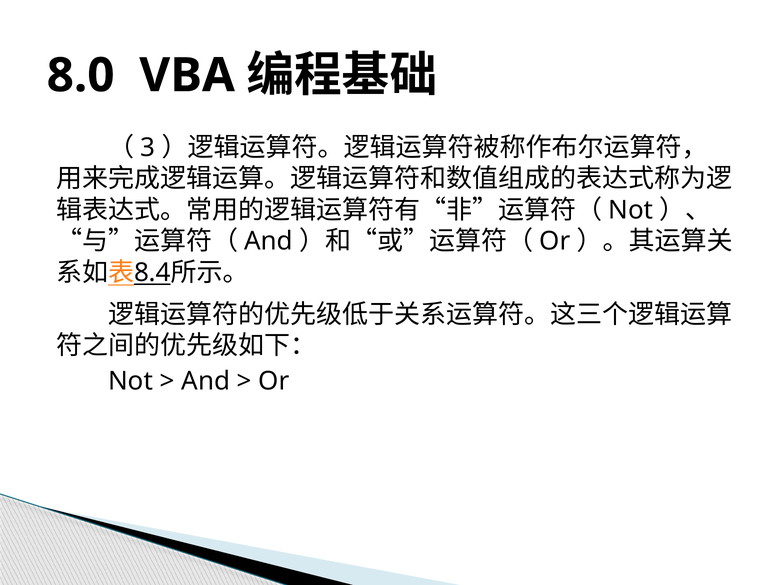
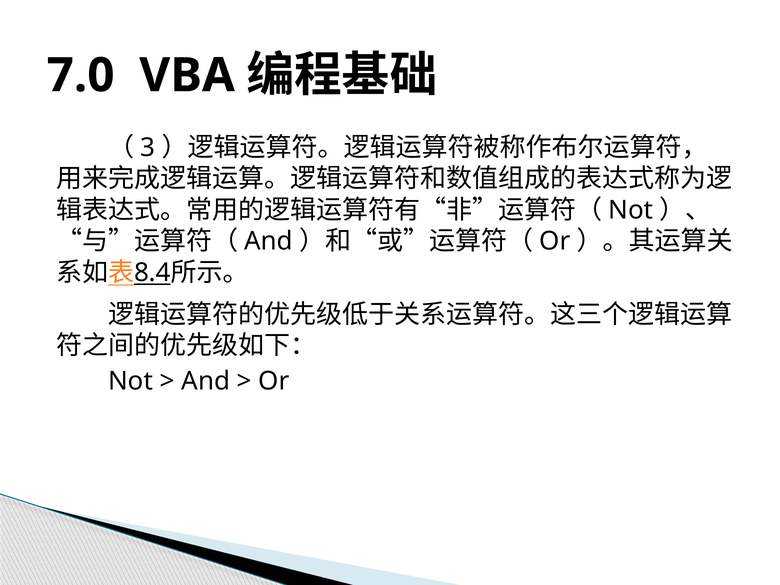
8.0: 8.0 -> 7.0 (81, 76)
